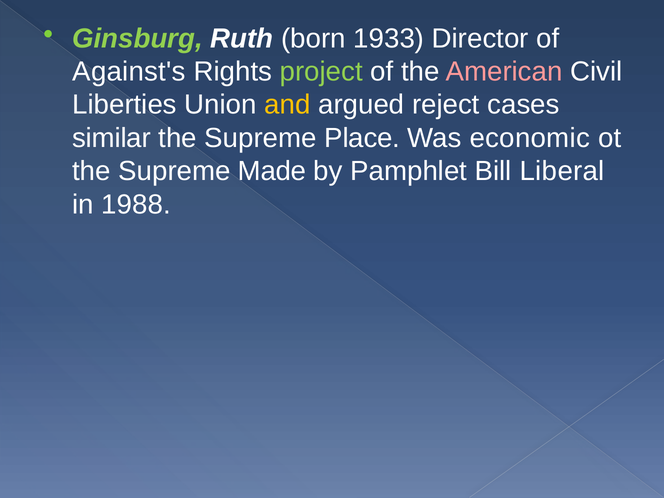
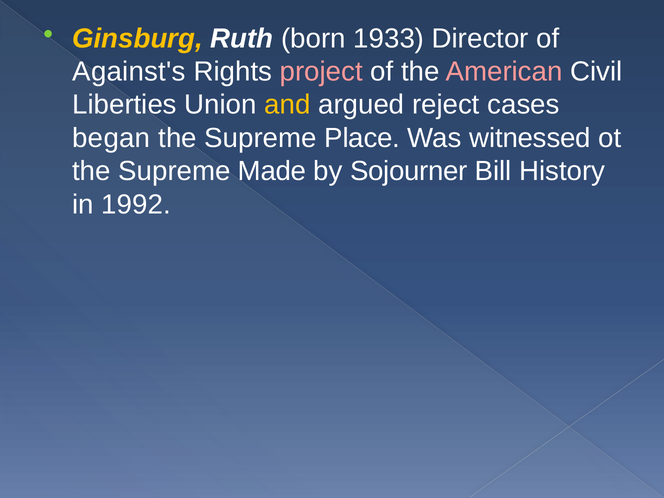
Ginsburg colour: light green -> yellow (137, 38)
project colour: light green -> pink (321, 72)
similar: similar -> began (111, 138)
economic: economic -> witnessed (530, 138)
Pamphlet: Pamphlet -> Sojourner (409, 171)
Liberal: Liberal -> History (562, 171)
1988: 1988 -> 1992 (136, 204)
